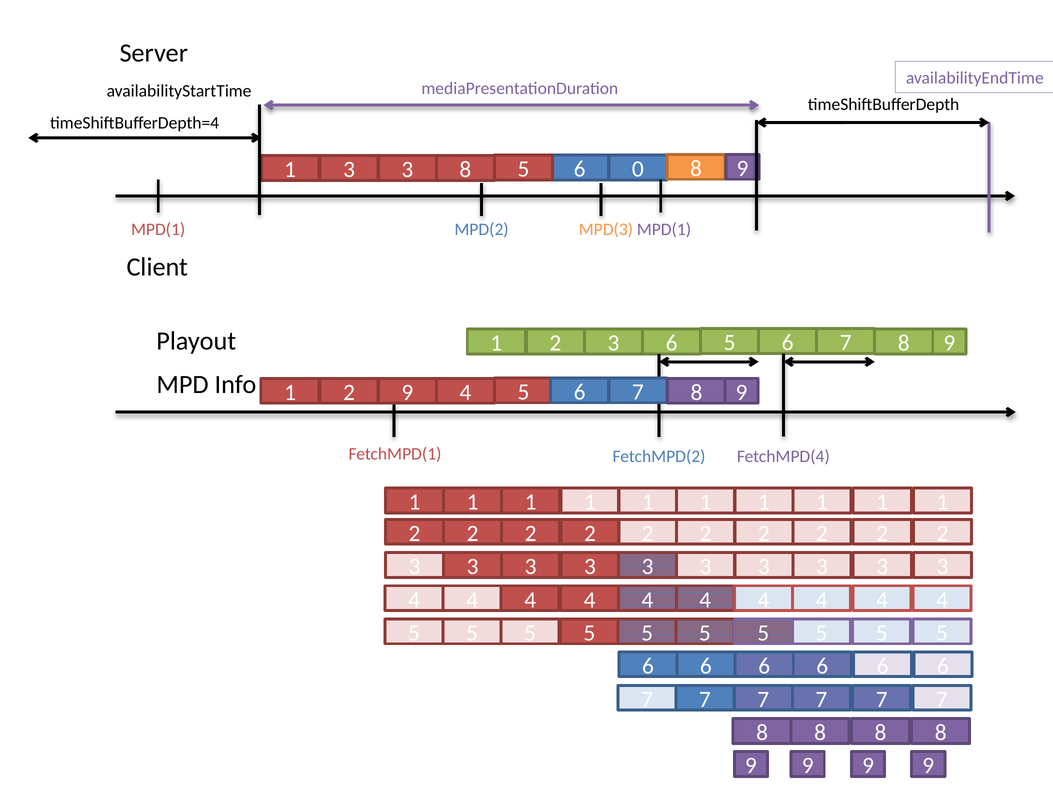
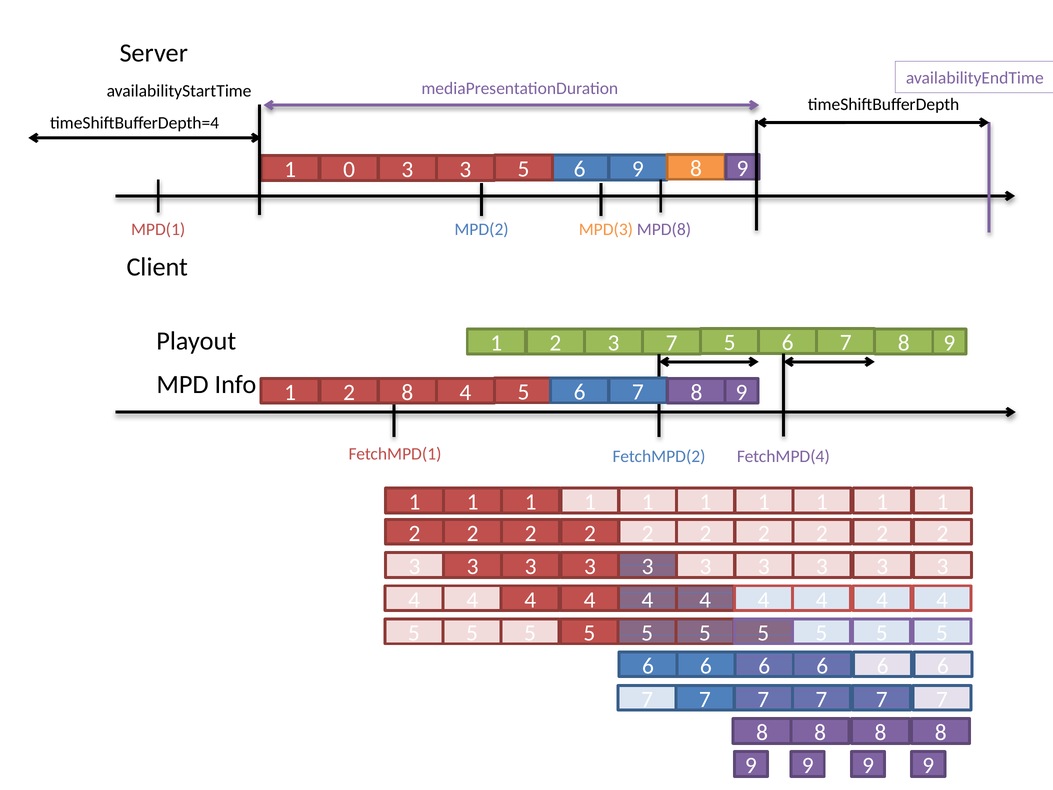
6 0: 0 -> 9 (638, 169)
1 3: 3 -> 0 (349, 170)
3 8: 8 -> 3 (465, 170)
MPD(1: MPD(1 -> MPD(8 (664, 229)
3 6: 6 -> 7 (672, 343)
2 9: 9 -> 8 (407, 392)
